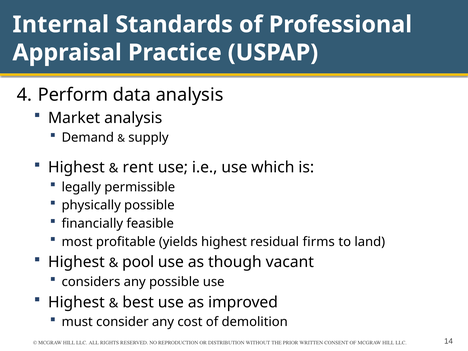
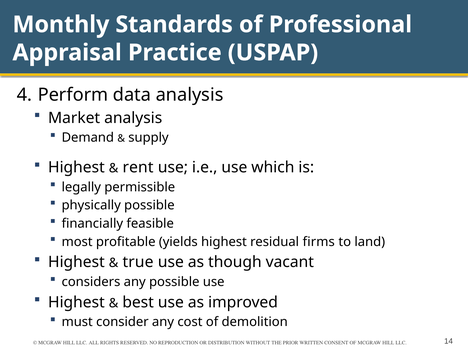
Internal: Internal -> Monthly (61, 25)
pool: pool -> true (138, 262)
